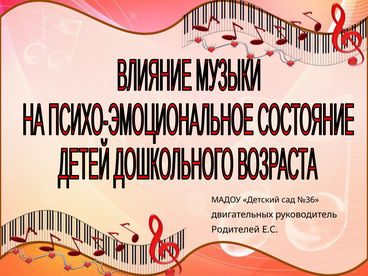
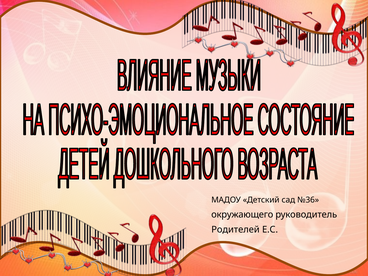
двигательных: двигательных -> окружающего (242, 214)
